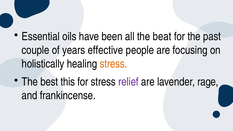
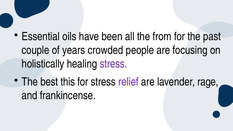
beat: beat -> from (162, 36)
effective: effective -> crowded (105, 50)
stress colour: orange -> purple (114, 64)
